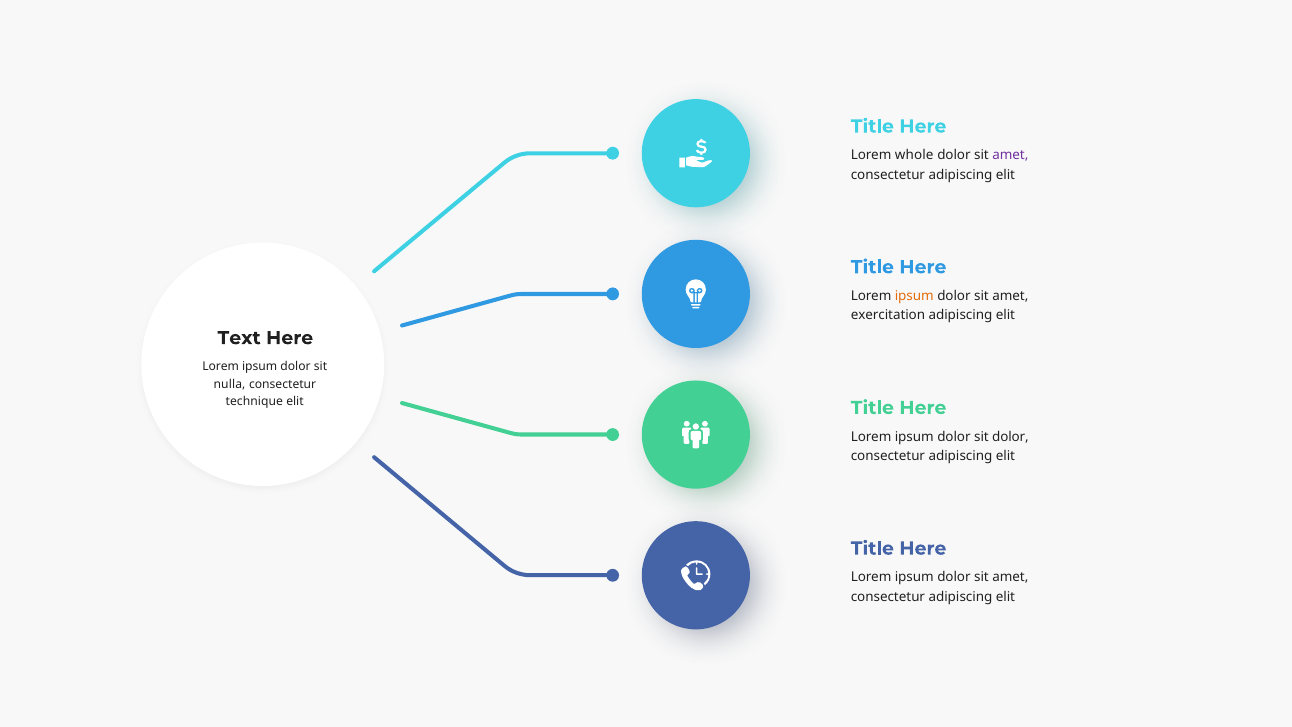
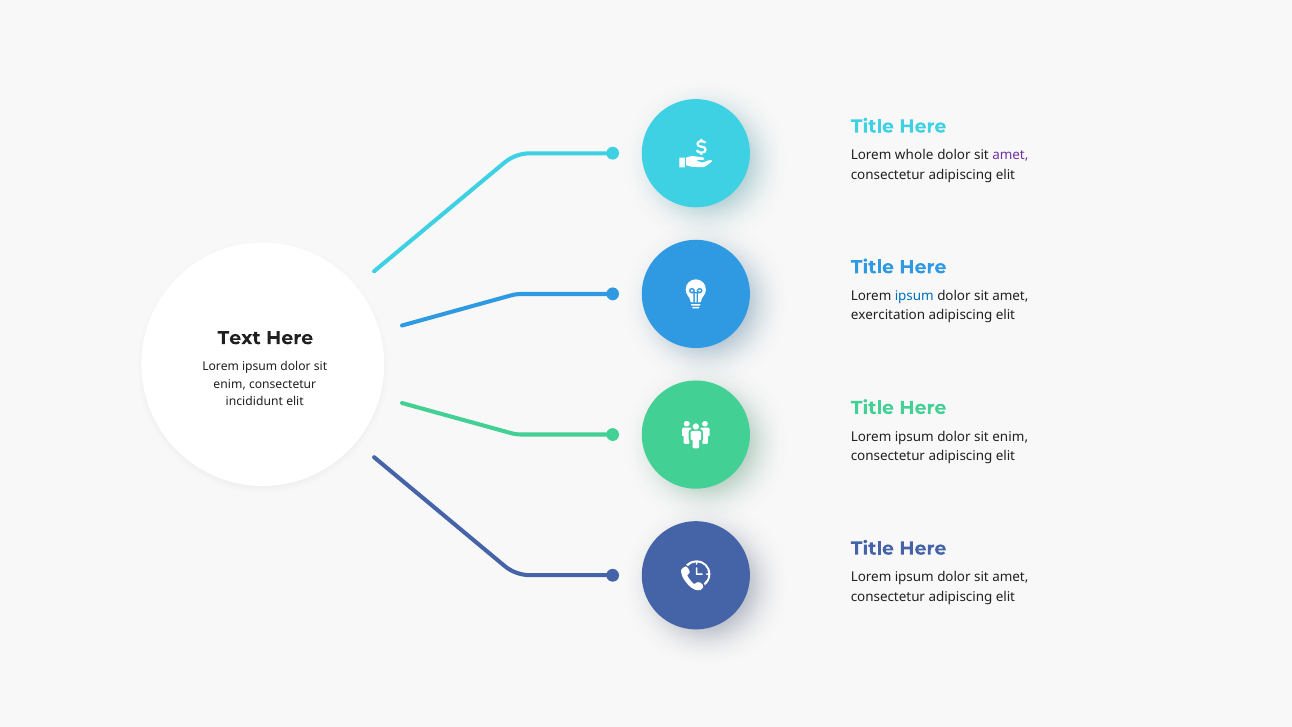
ipsum colour: orange -> blue (914, 296)
nulla: nulla -> enim (230, 384)
technique: technique -> incididunt (254, 402)
dolor: dolor -> enim (1010, 436)
